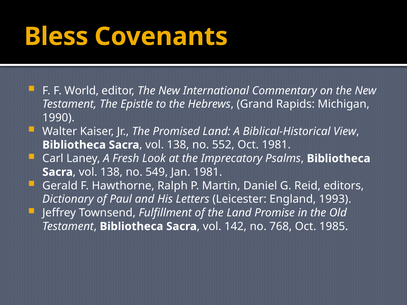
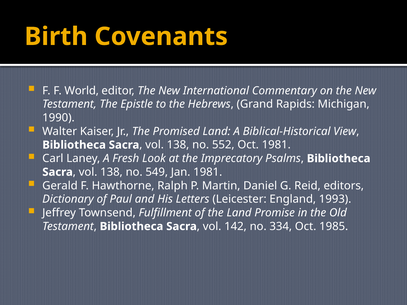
Bless: Bless -> Birth (56, 37)
768: 768 -> 334 (281, 227)
